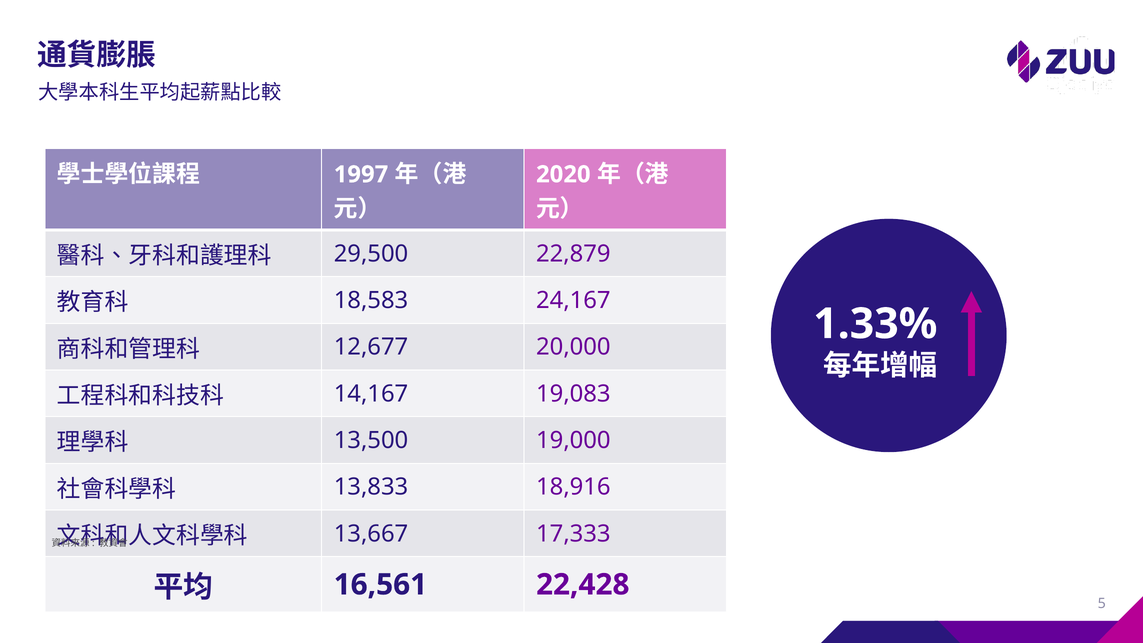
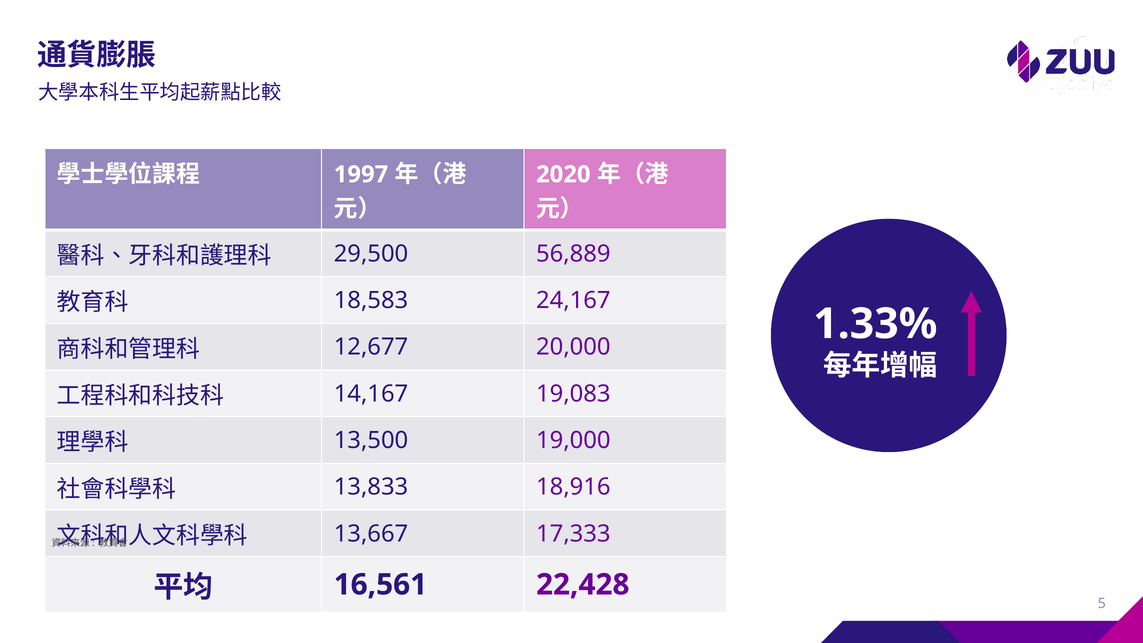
22,879: 22,879 -> 56,889 (573, 254)
